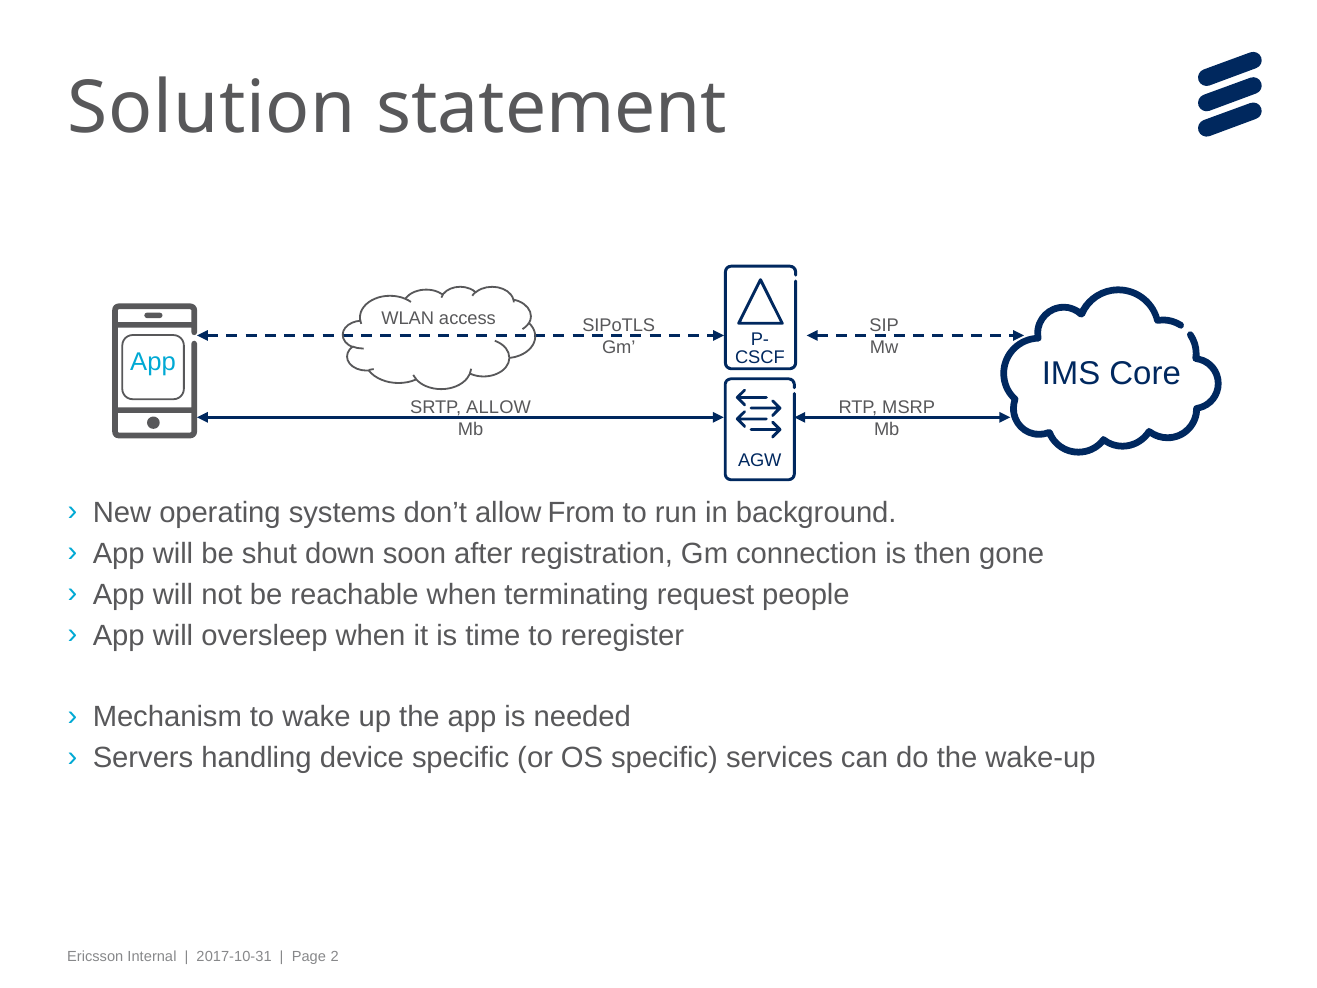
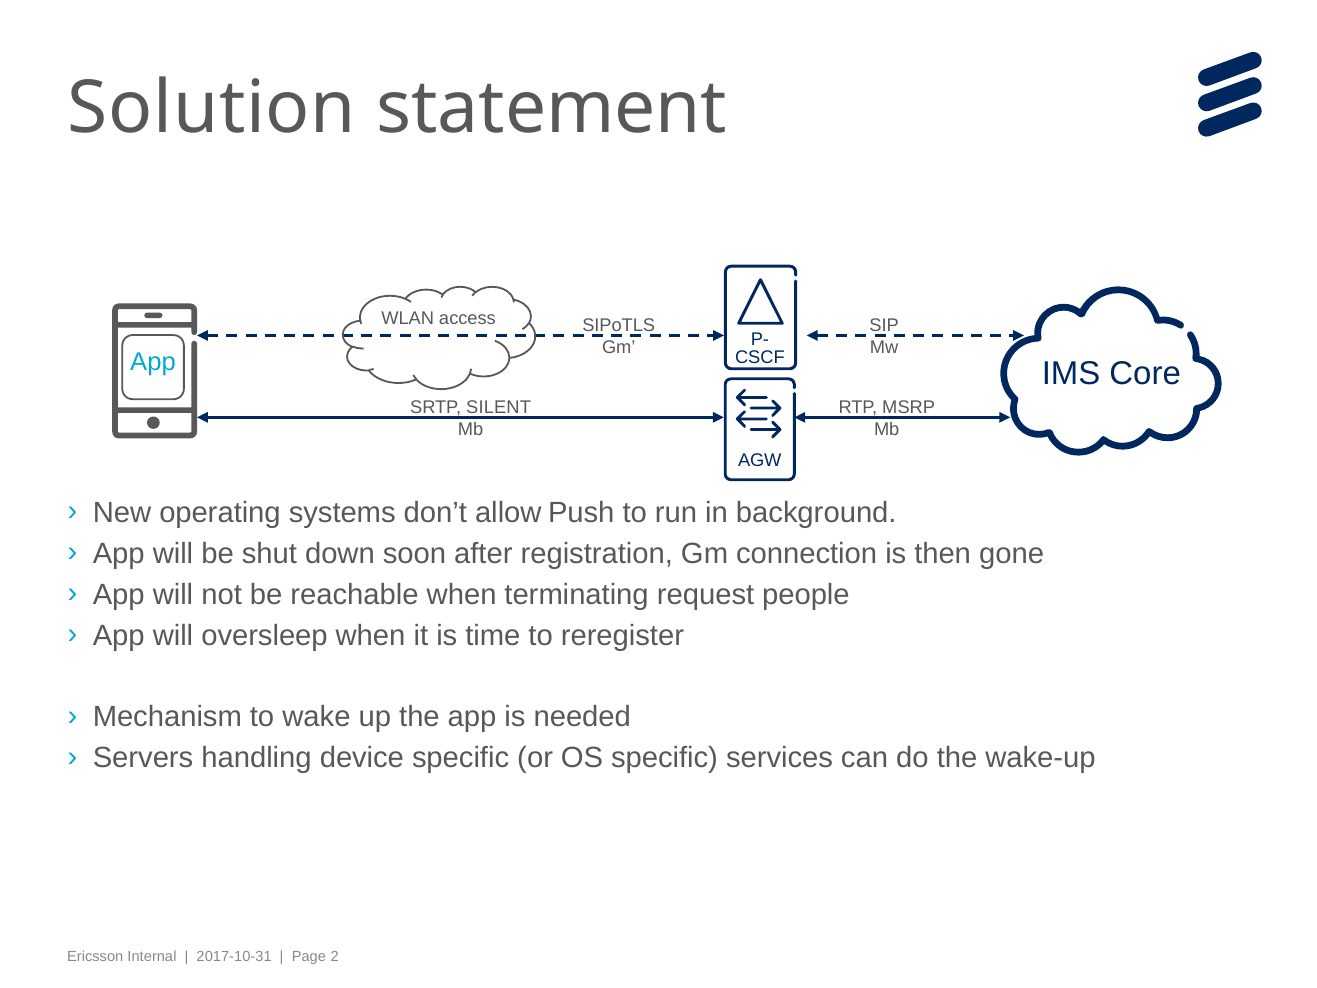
SRTP ALLOW: ALLOW -> SILENT (499, 407)
From: From -> Push (581, 512)
